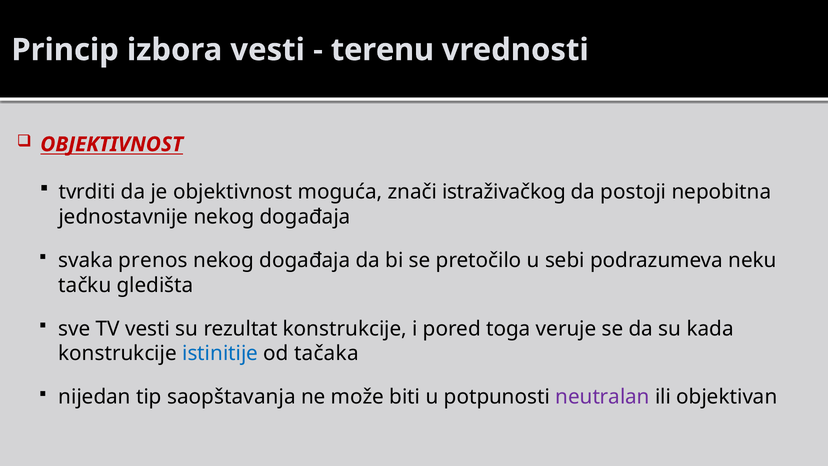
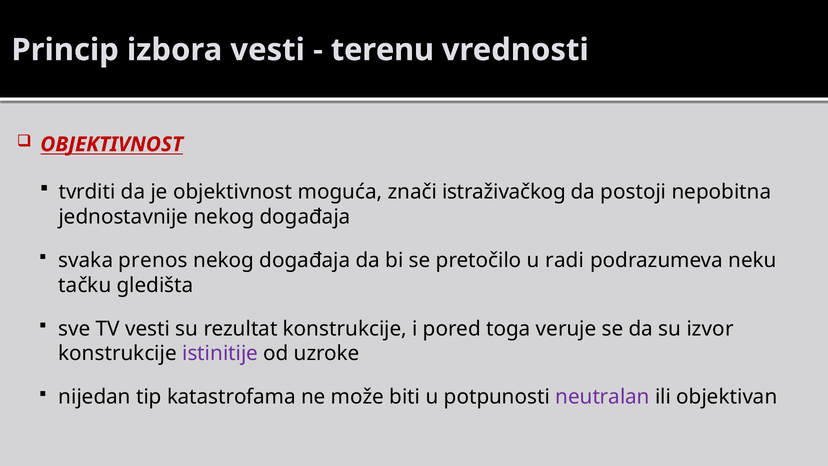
sebi: sebi -> radi (565, 260)
kada: kada -> izvor (710, 329)
istinitije colour: blue -> purple (220, 353)
tačaka: tačaka -> uzroke (327, 353)
saopštavanja: saopštavanja -> katastrofama (231, 397)
